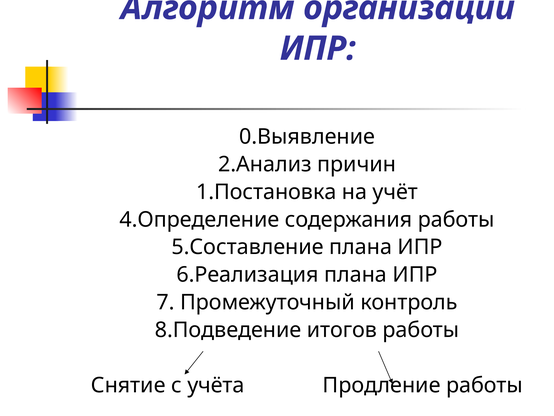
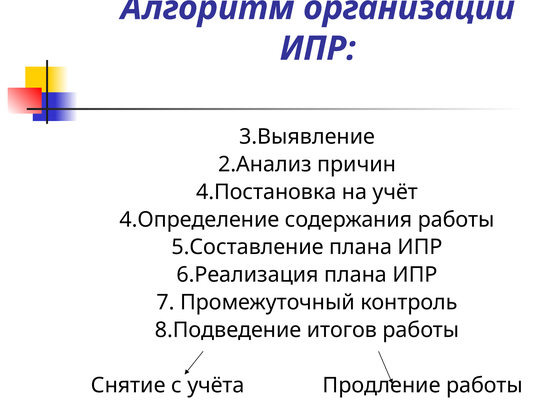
0.Выявление: 0.Выявление -> 3.Выявление (307, 137)
1.Постановка: 1.Постановка -> 4.Постановка (266, 192)
